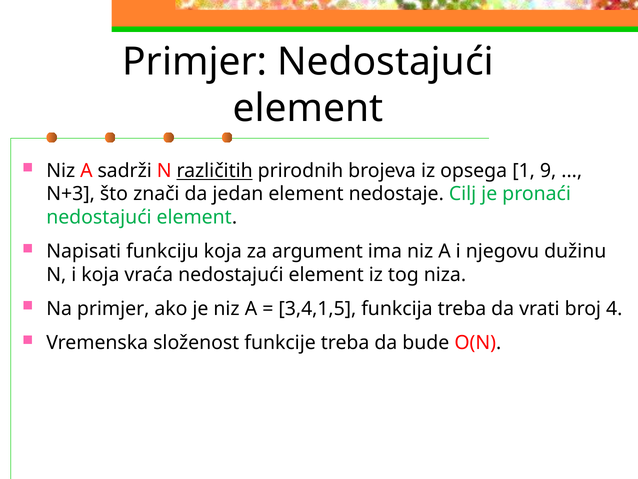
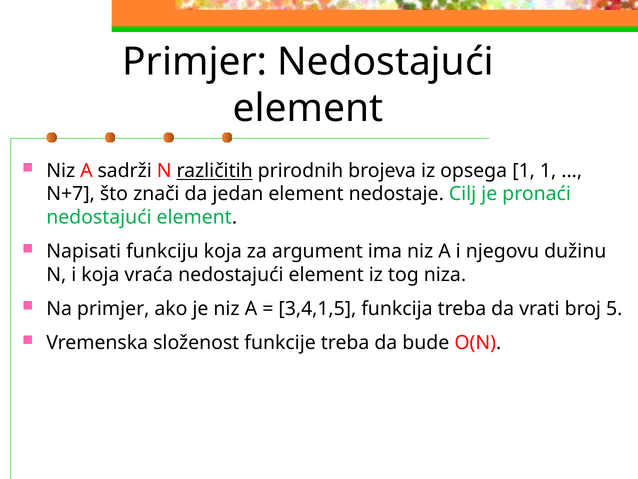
1 9: 9 -> 1 (548, 170)
N+3: N+3 -> N+7 (71, 194)
4: 4 -> 5 (614, 309)
